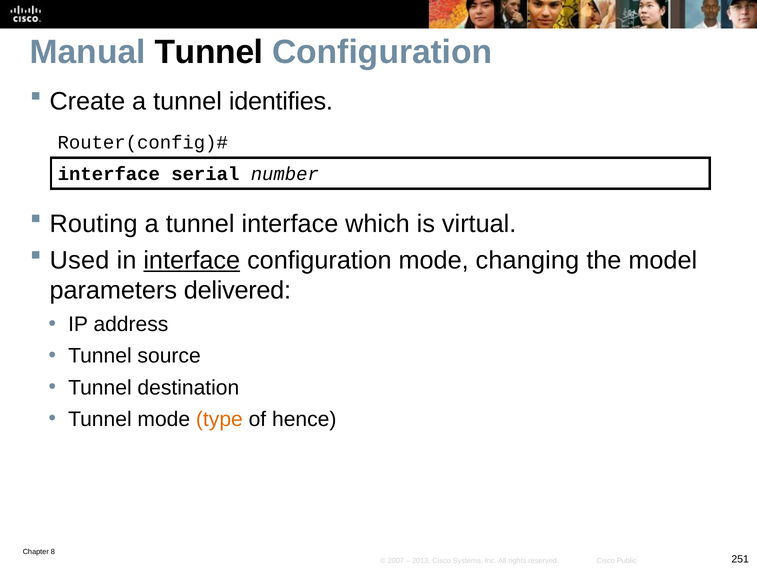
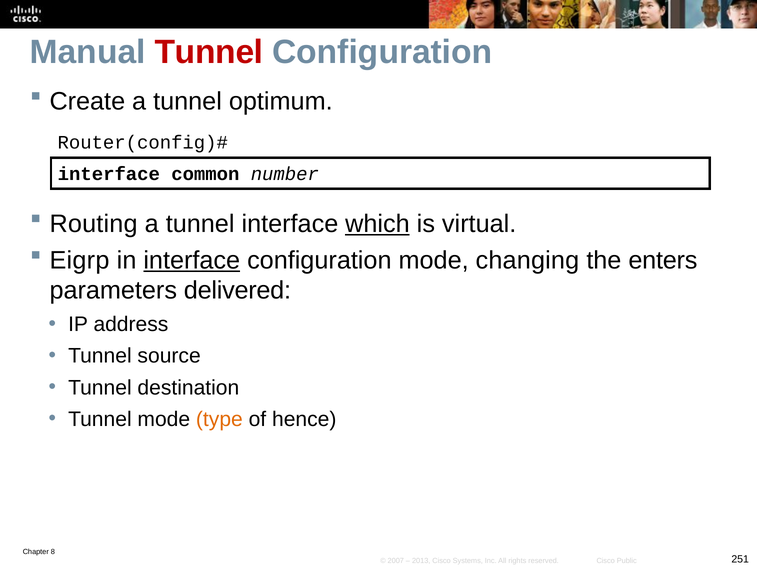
Tunnel colour: black -> red (209, 52)
identifies: identifies -> optimum (281, 101)
serial: serial -> common (205, 174)
which underline: none -> present (377, 224)
Used: Used -> Eigrp (79, 260)
model: model -> enters (663, 260)
